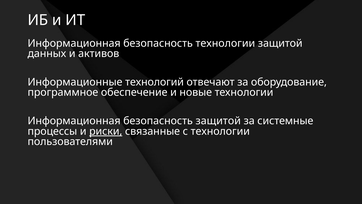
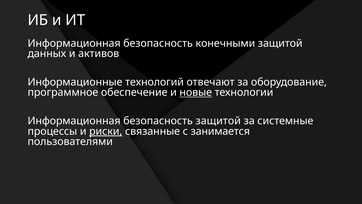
безопасность технологии: технологии -> конечными (225, 43)
новые underline: none -> present (196, 92)
с технологии: технологии -> занимается (220, 131)
